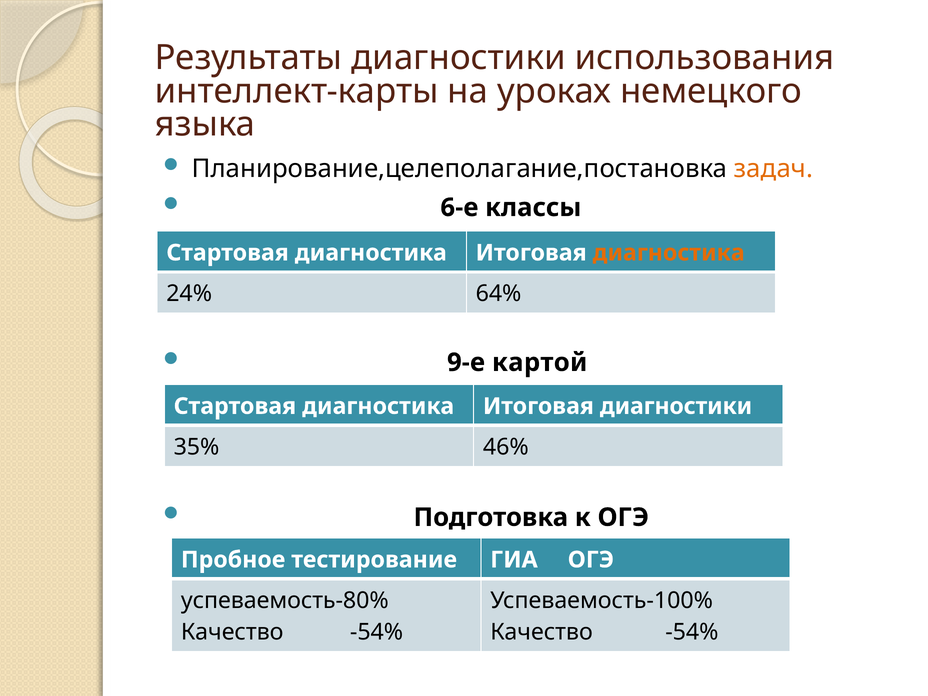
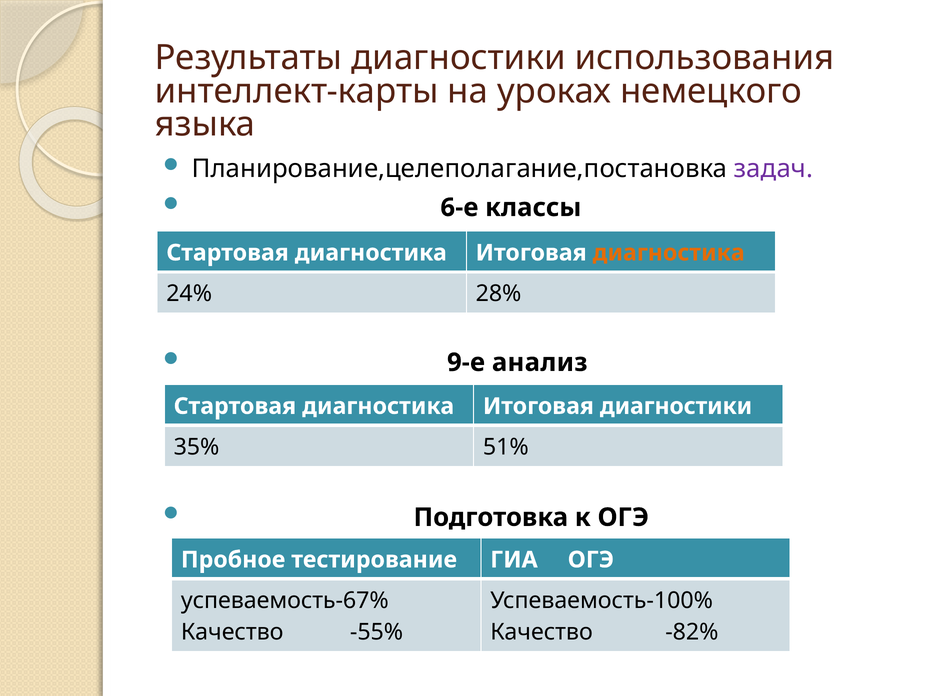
задач colour: orange -> purple (773, 169)
64%: 64% -> 28% (499, 294)
картой: картой -> анализ (540, 362)
46%: 46% -> 51% (506, 447)
успеваемость-80%: успеваемость-80% -> успеваемость-67% (285, 601)
-54%: -54% -> -55% (377, 632)
-54%: -54% -> -82% (692, 632)
